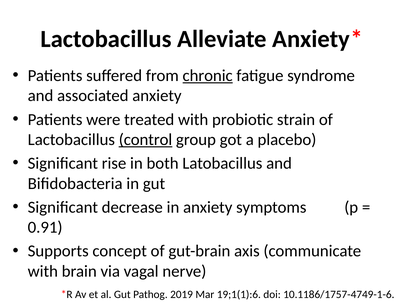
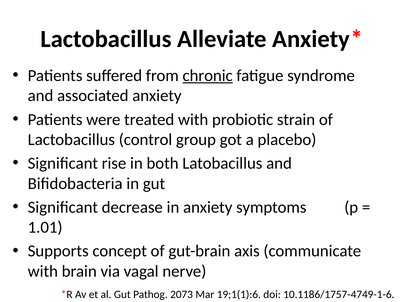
control underline: present -> none (146, 140)
0.91: 0.91 -> 1.01 (45, 228)
2019: 2019 -> 2073 (182, 295)
